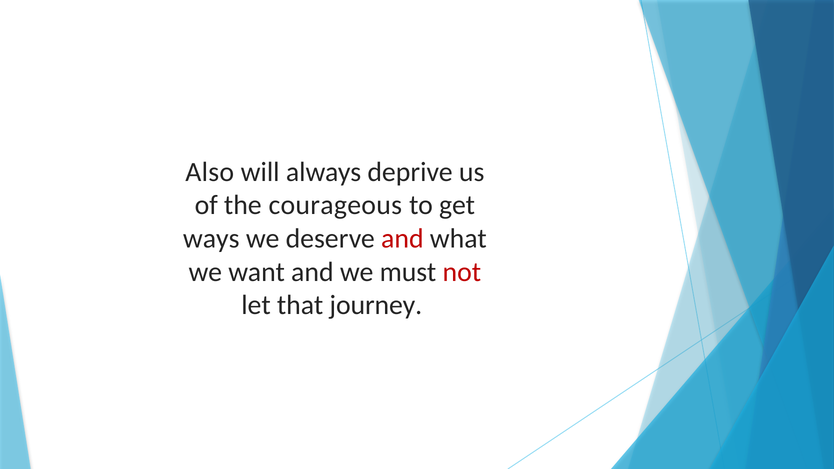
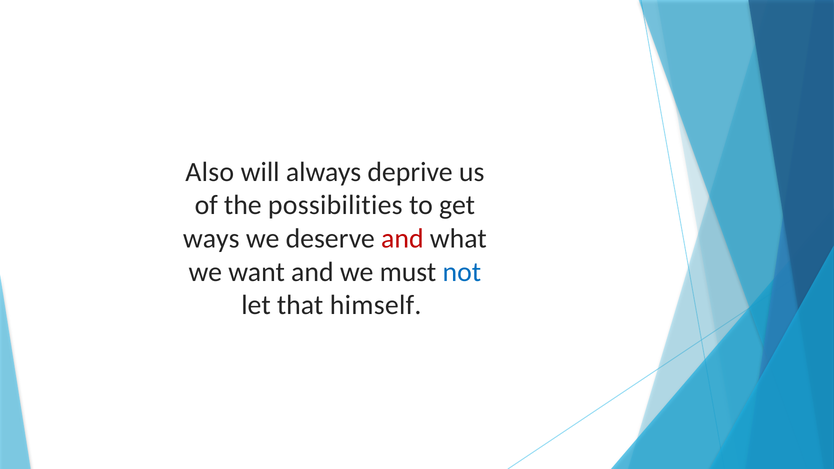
courageous: courageous -> possibilities (335, 205)
not colour: red -> blue (462, 272)
journey: journey -> himself (376, 305)
